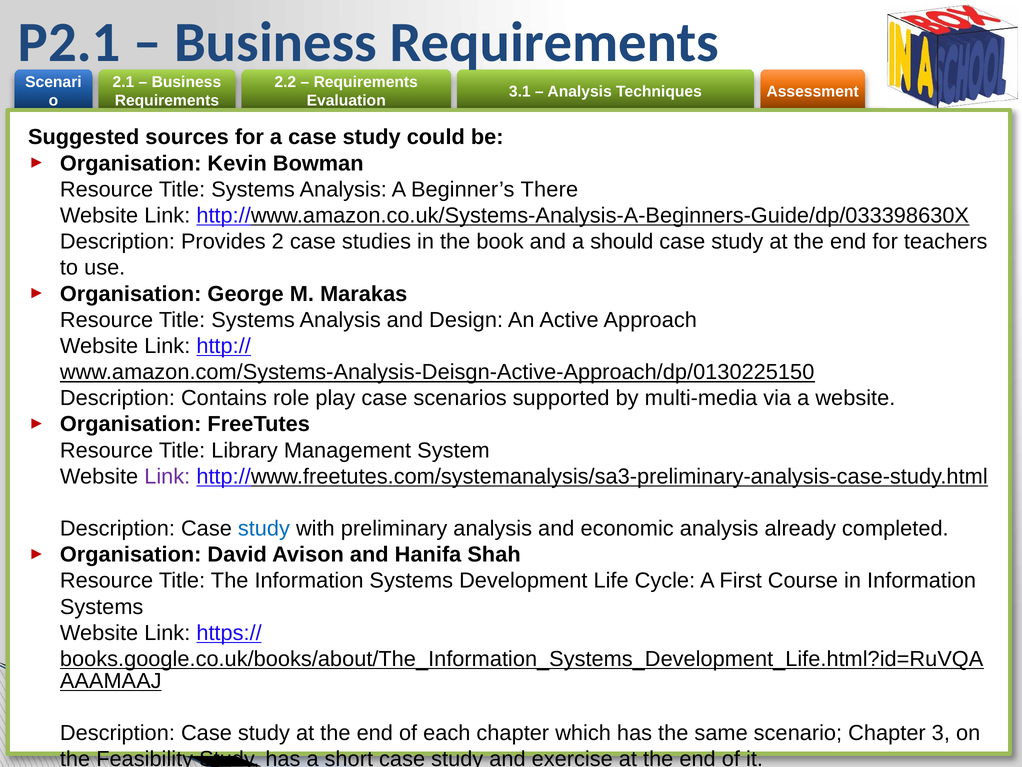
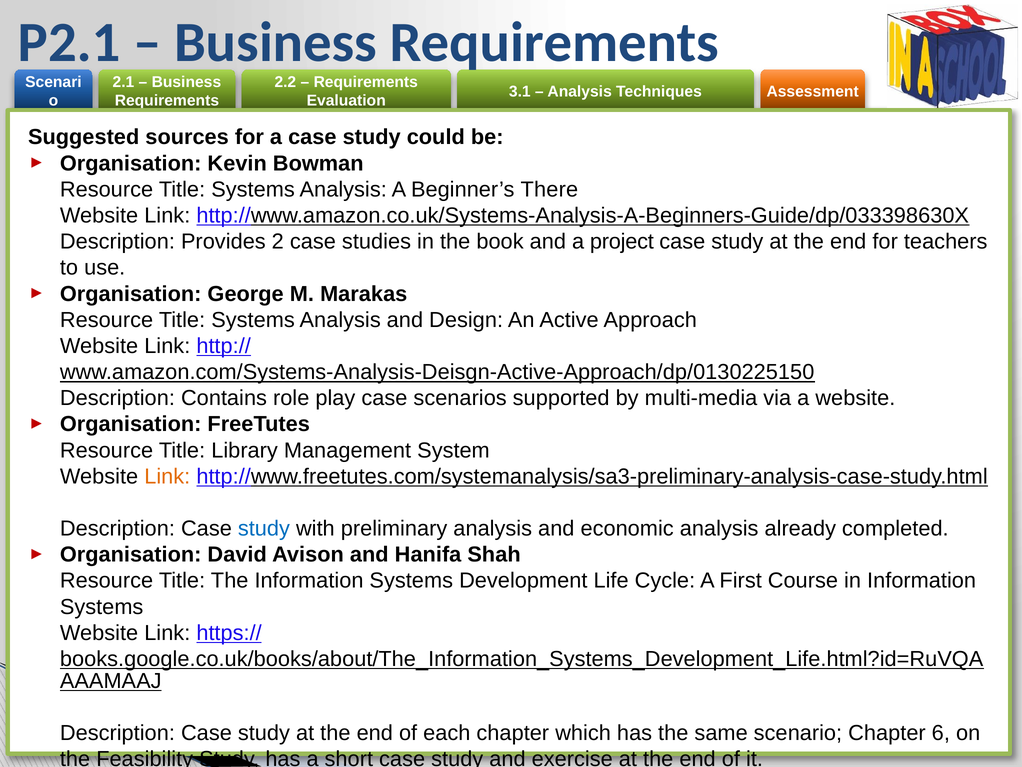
should: should -> project (622, 241)
Link colour: purple -> orange (167, 476)
3: 3 -> 6 (941, 733)
